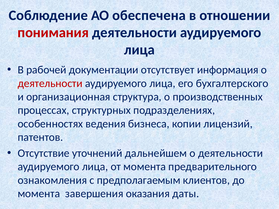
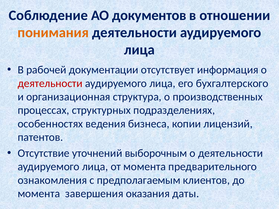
обеспечена: обеспечена -> документов (149, 15)
понимания colour: red -> orange (53, 33)
дальнейшем: дальнейшем -> выборочным (156, 153)
